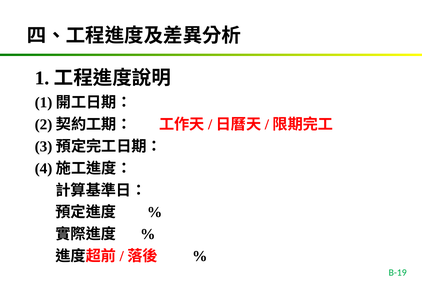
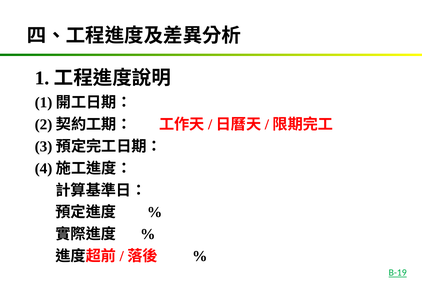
B-19 underline: none -> present (398, 273)
